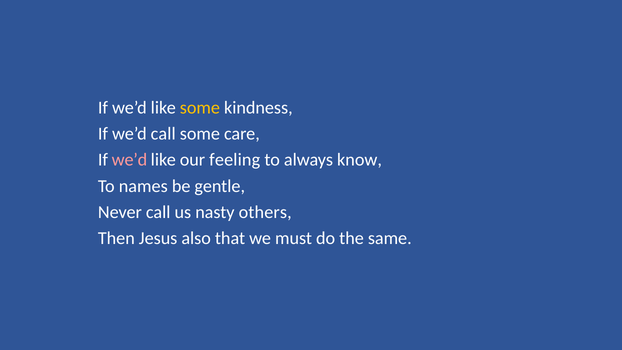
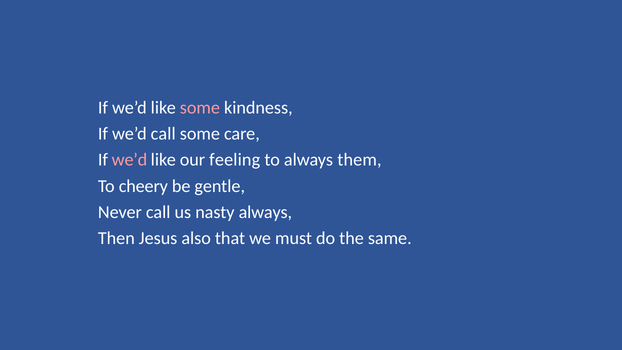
some colour: yellow -> pink (200, 108)
know: know -> them (359, 160)
names: names -> cheery (143, 186)
nasty others: others -> always (265, 212)
